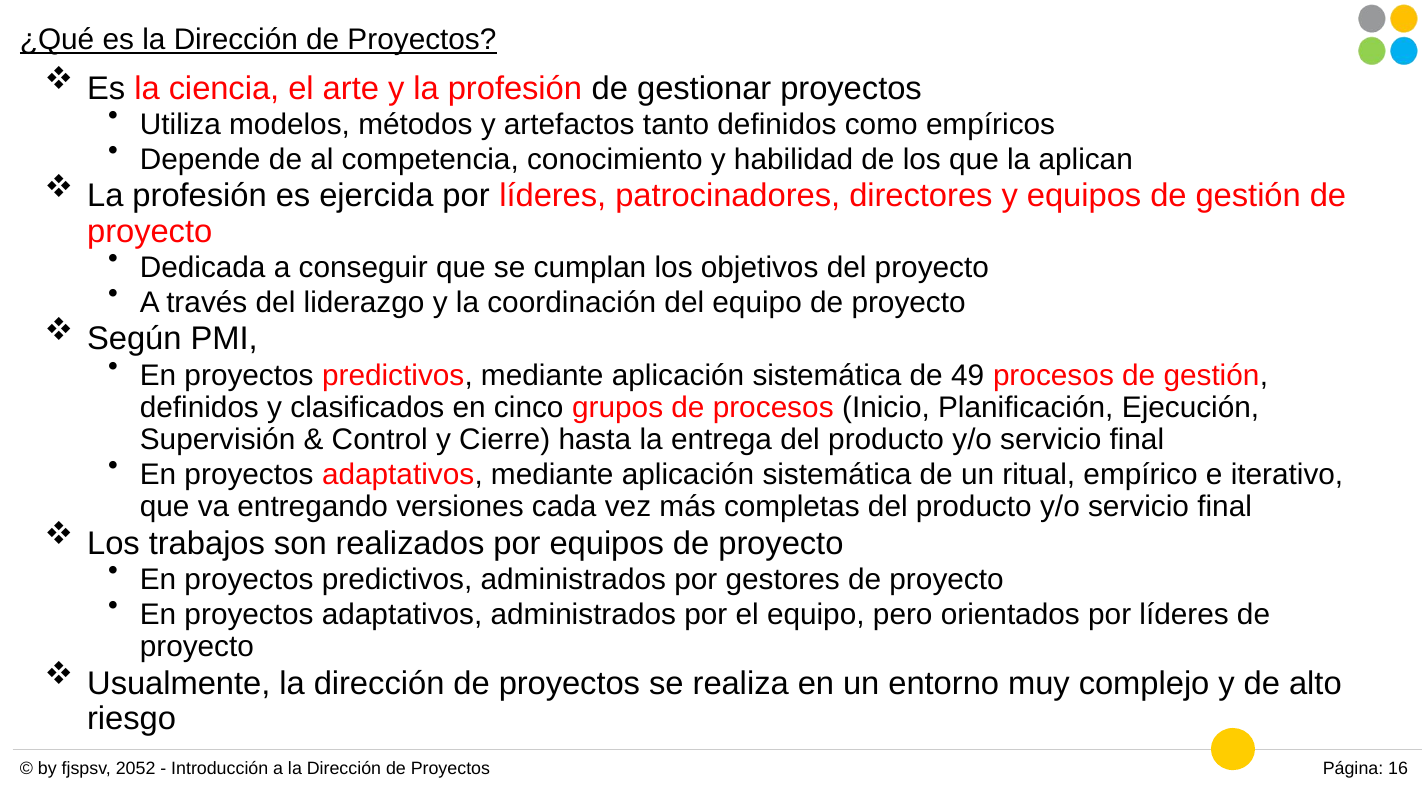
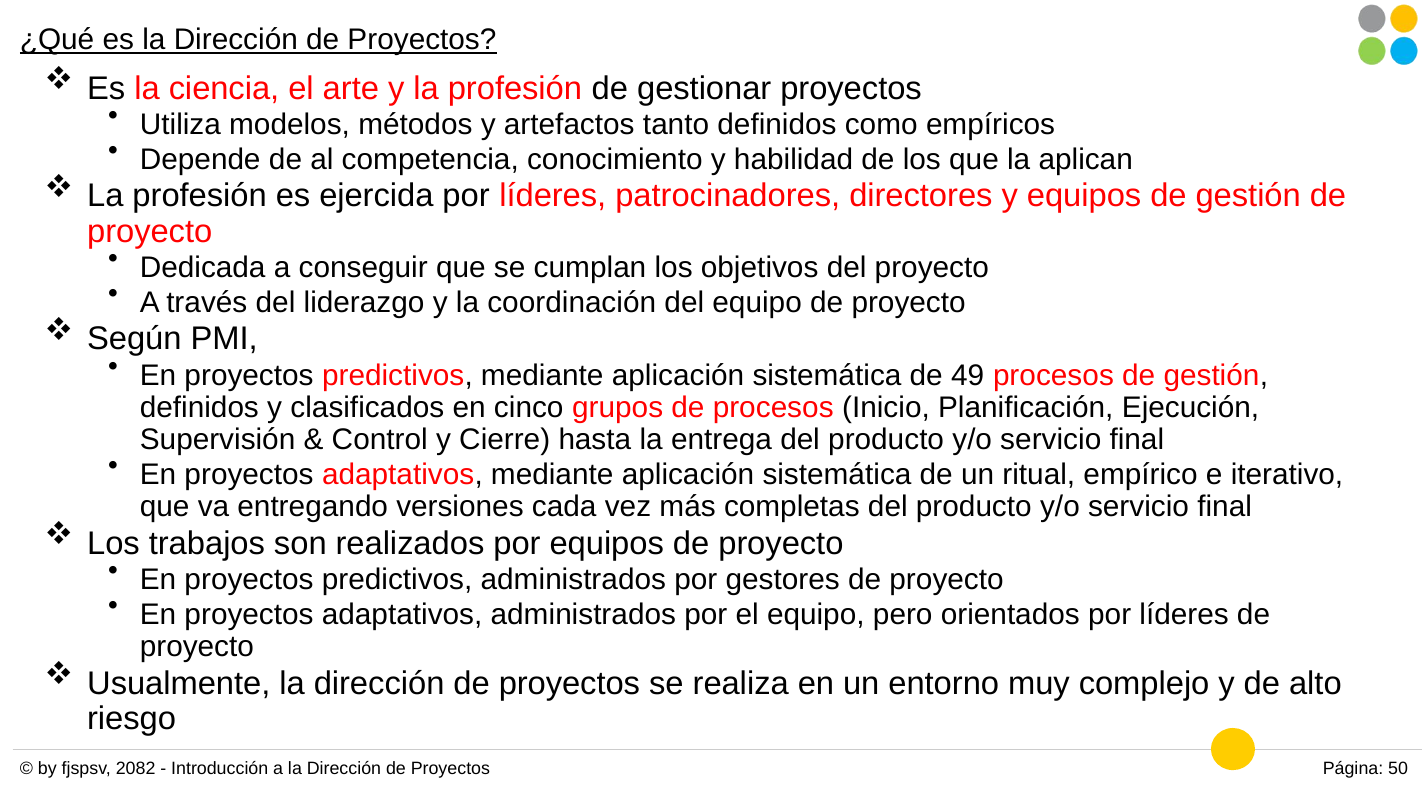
2052: 2052 -> 2082 (136, 769)
16: 16 -> 50 (1398, 769)
